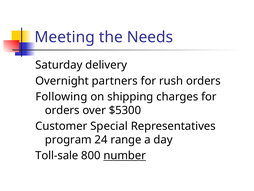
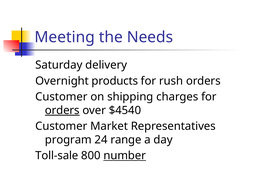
partners: partners -> products (115, 81)
Following: Following -> Customer (61, 97)
orders underline: none -> present (62, 110)
$5300: $5300 -> $4540 (125, 110)
Special: Special -> Market (109, 126)
